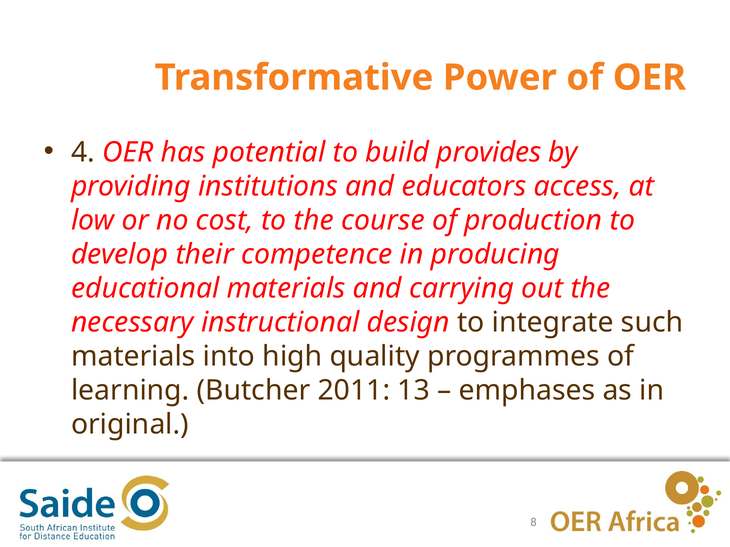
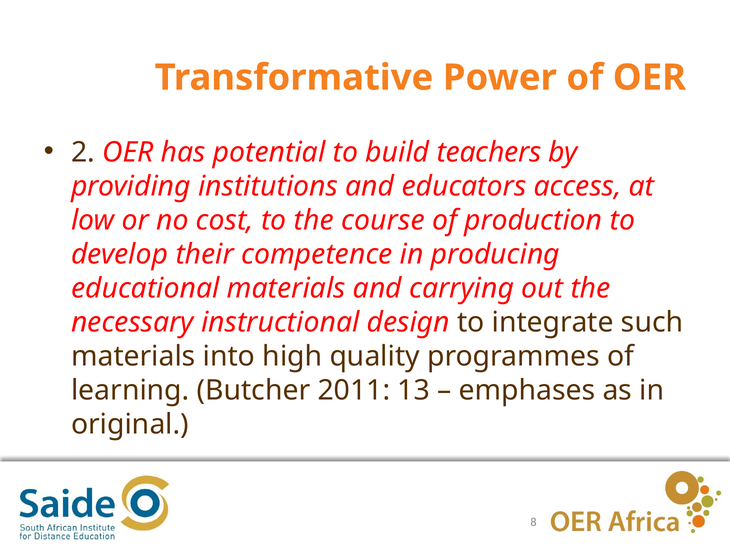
4: 4 -> 2 (83, 152)
provides: provides -> teachers (489, 152)
